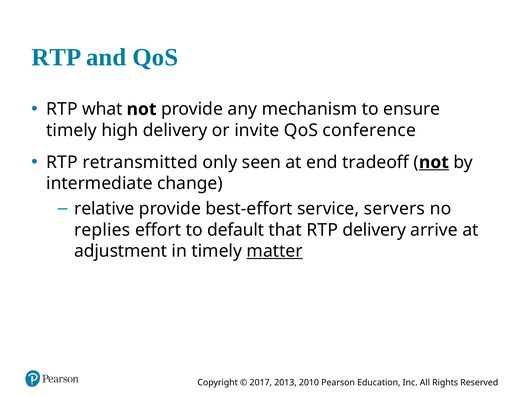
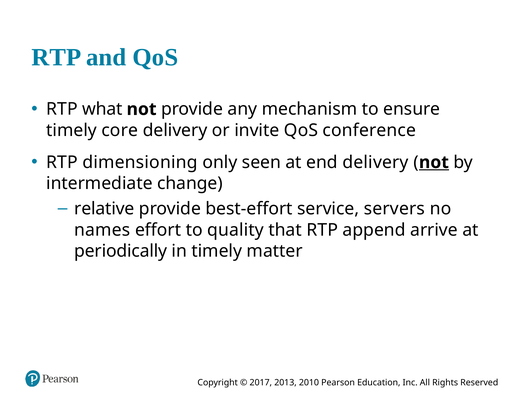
high: high -> core (120, 130)
retransmitted: retransmitted -> dimensioning (140, 162)
end tradeoff: tradeoff -> delivery (376, 162)
replies: replies -> names (102, 230)
default: default -> quality (236, 230)
P delivery: delivery -> append (374, 230)
adjustment: adjustment -> periodically (121, 251)
matter underline: present -> none (275, 251)
